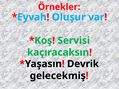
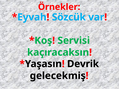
Oluşur: Oluşur -> Sözcük (69, 17)
